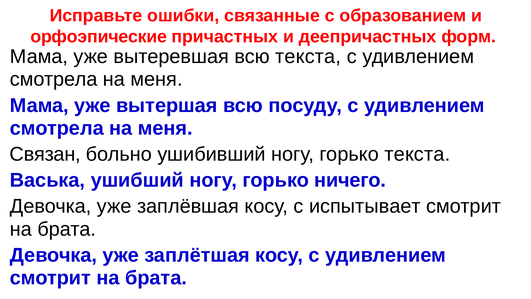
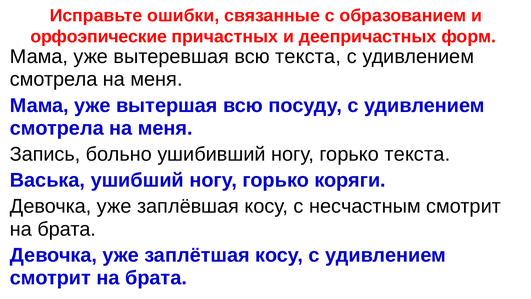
Связан: Связан -> Запись (45, 154)
ничего: ничего -> коряги (350, 180)
испытывает: испытывает -> несчастным (365, 206)
